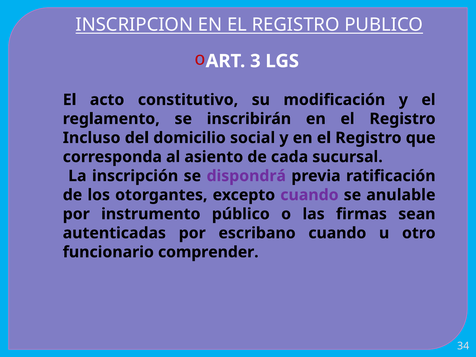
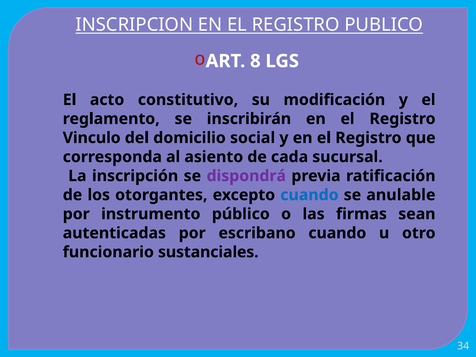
3: 3 -> 8 (255, 61)
Incluso: Incluso -> Vinculo (92, 138)
cuando colour: purple -> blue (309, 195)
comprender: comprender -> sustanciales (208, 252)
